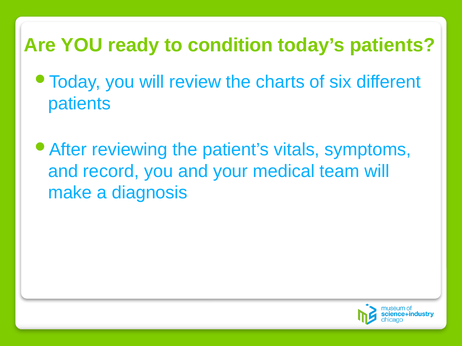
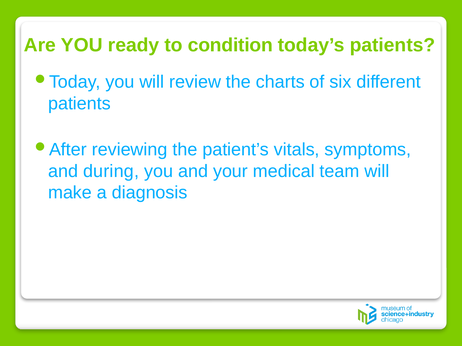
record: record -> during (111, 171)
